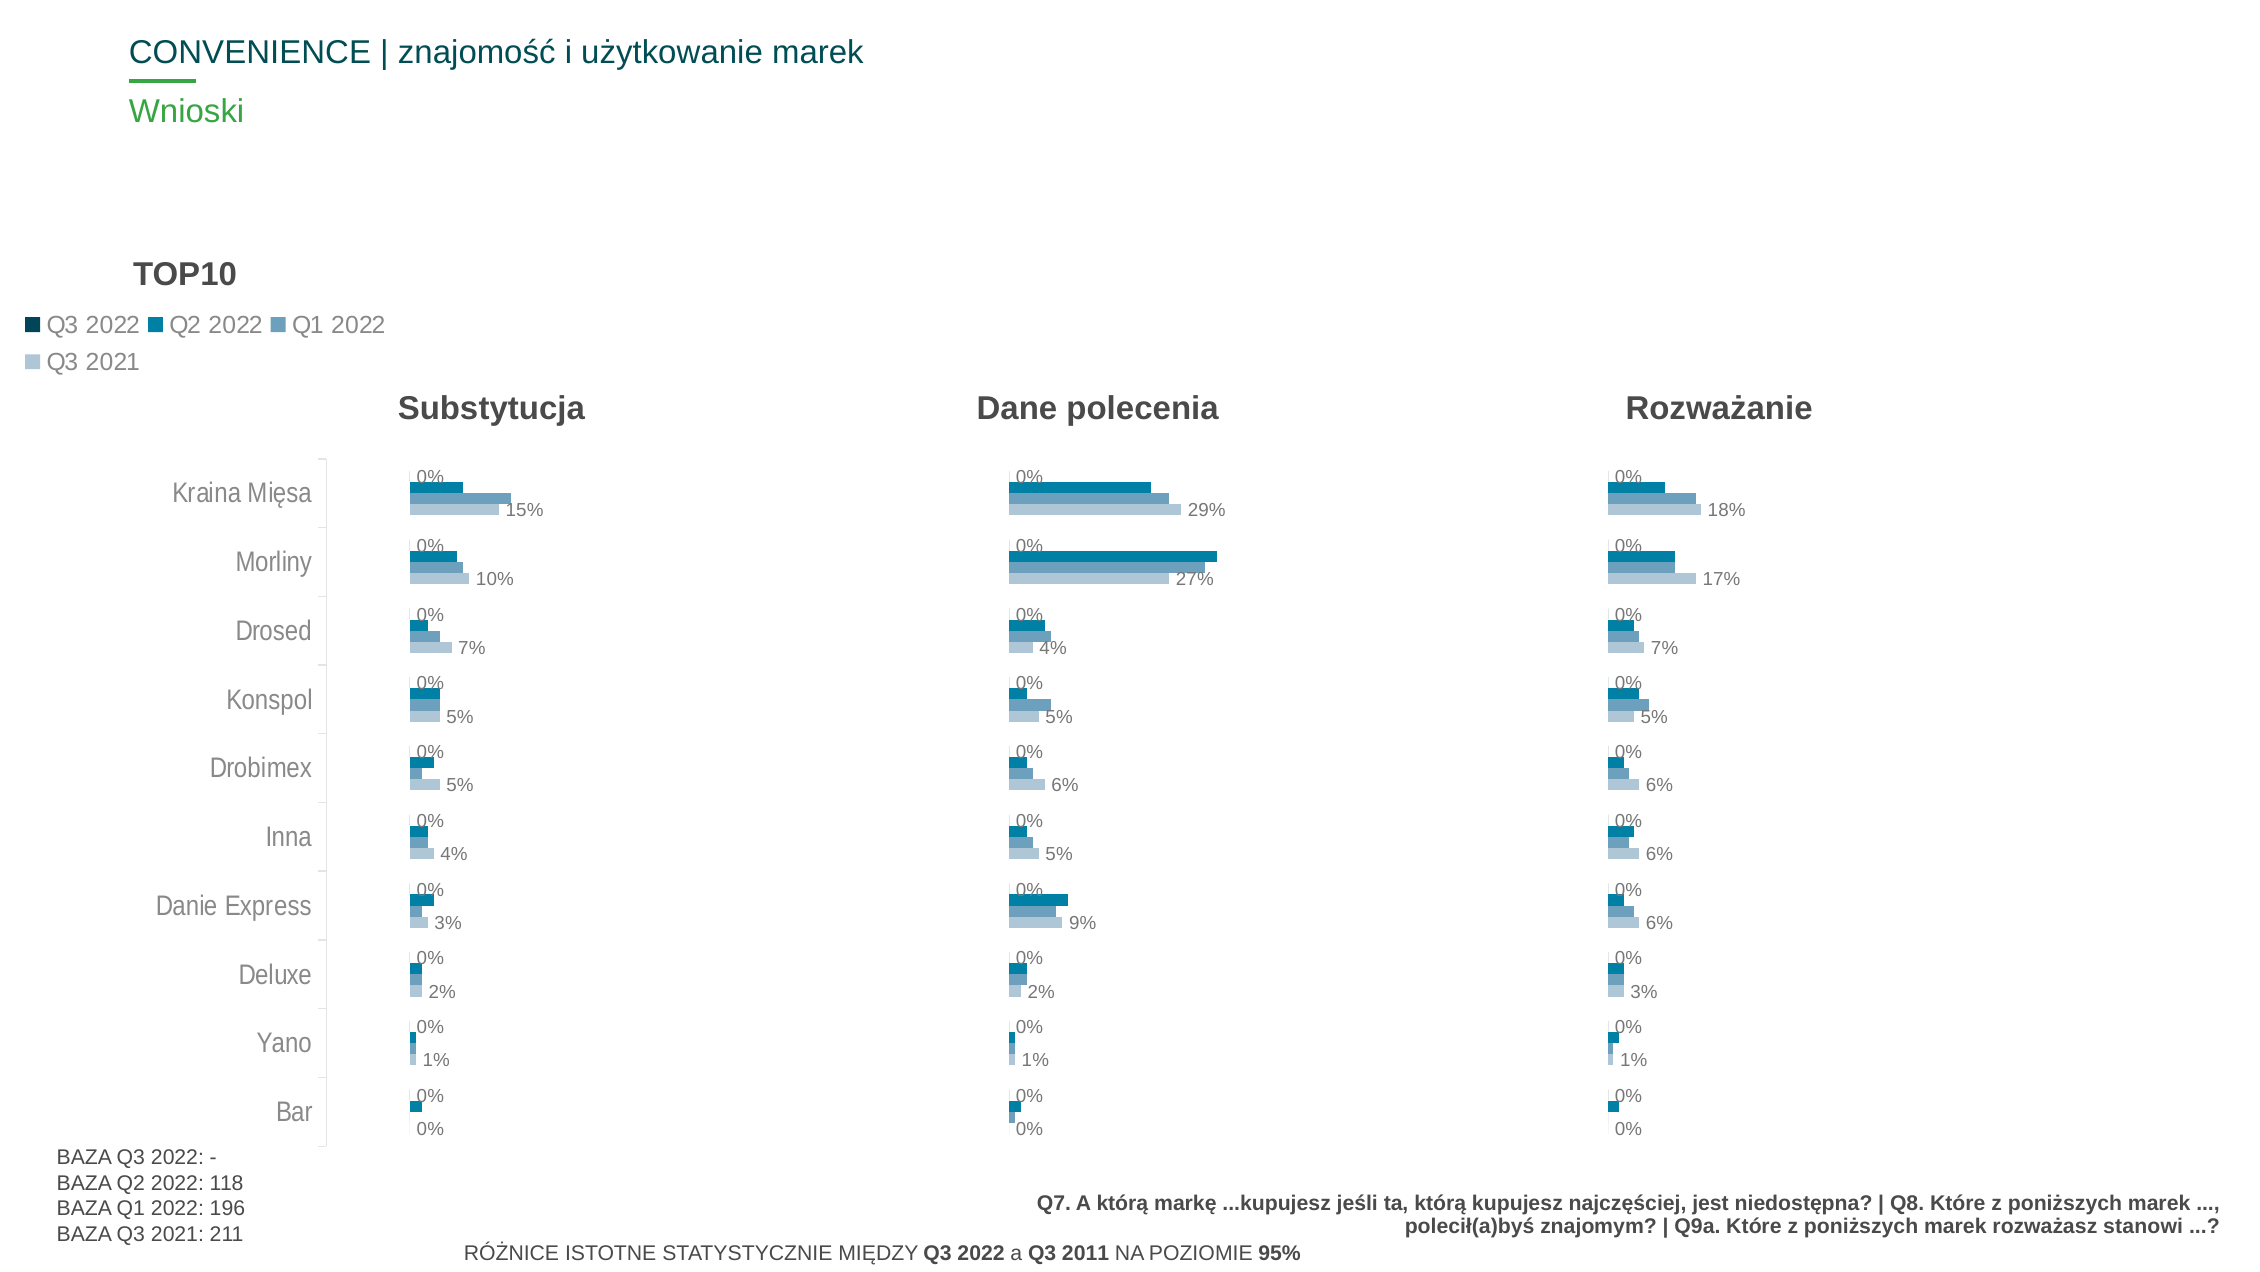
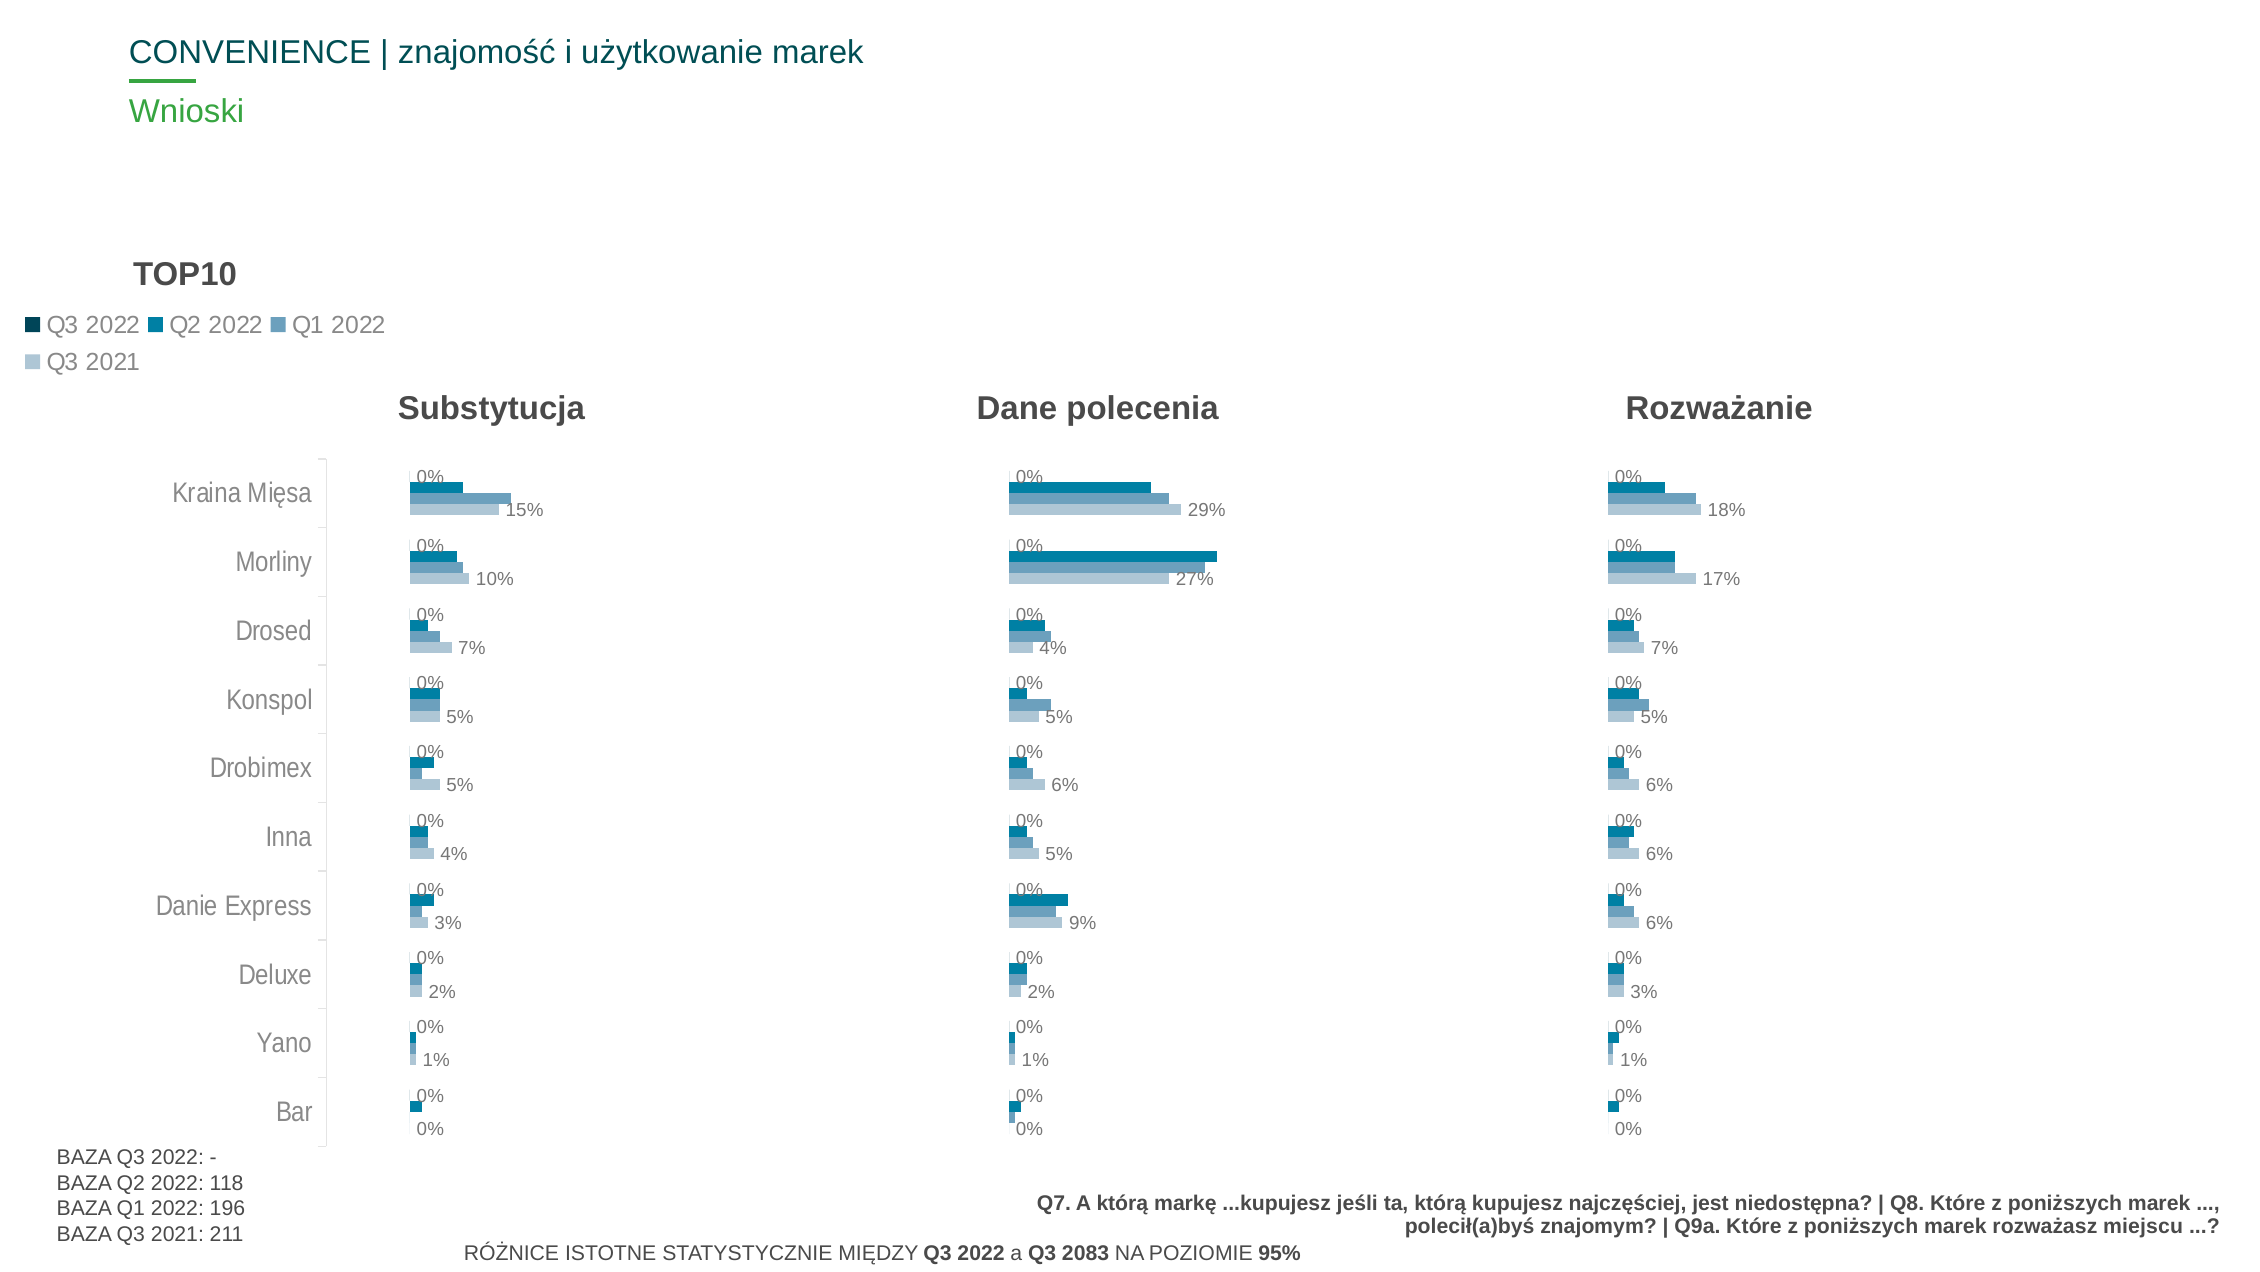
stanowi: stanowi -> miejscu (2143, 1225)
2011: 2011 -> 2083 (1086, 1253)
